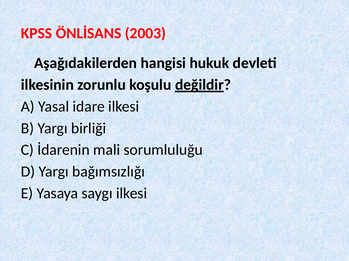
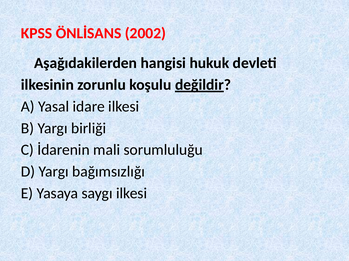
2003: 2003 -> 2002 (145, 33)
